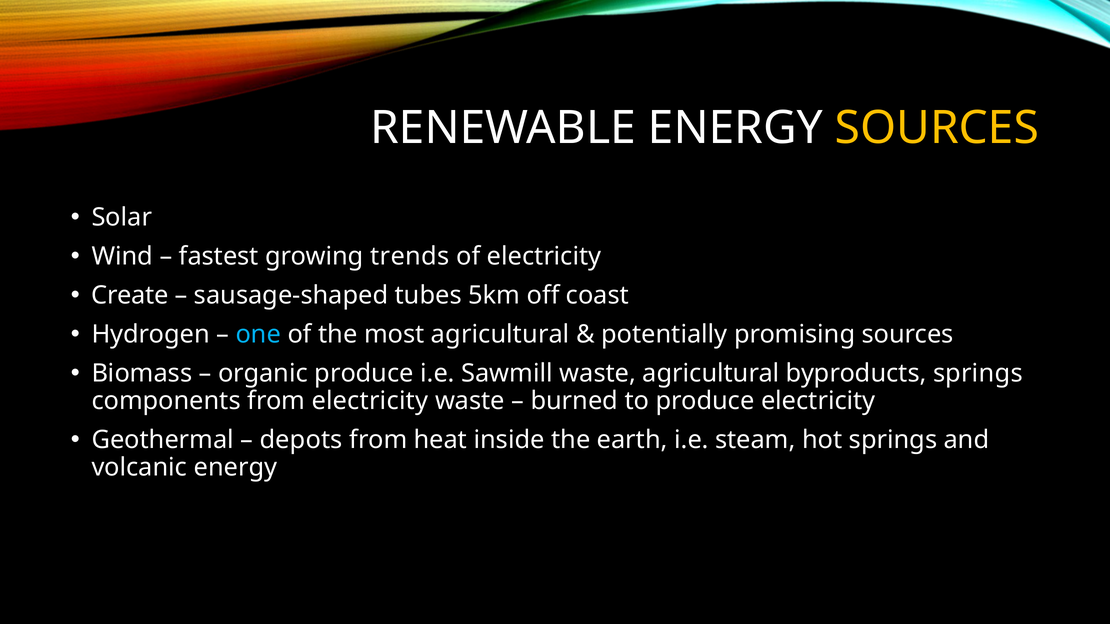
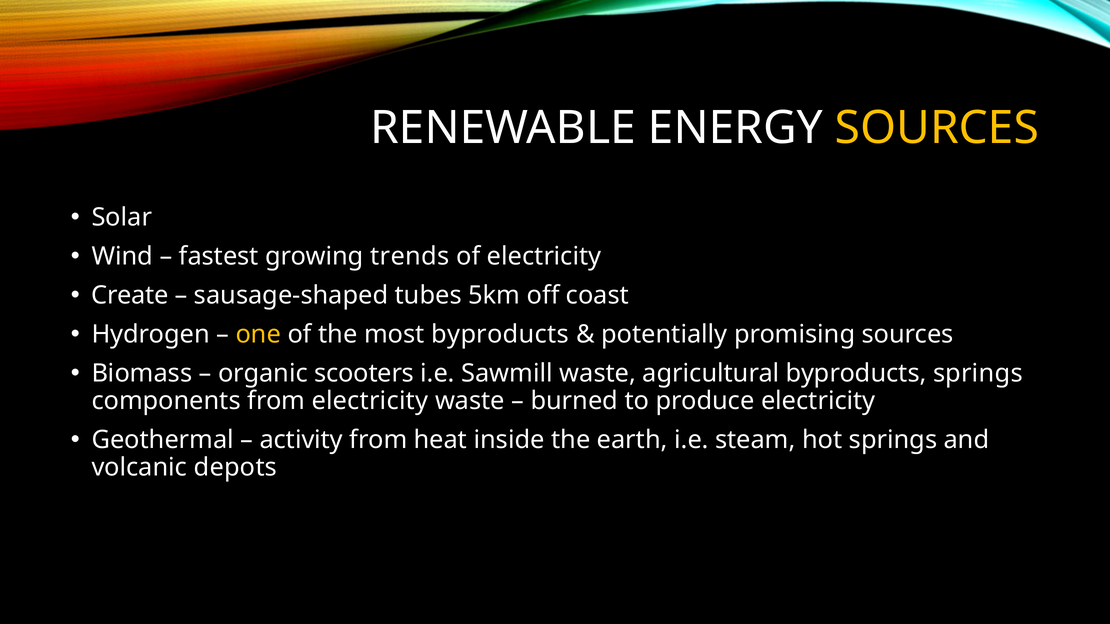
one colour: light blue -> yellow (258, 335)
most agricultural: agricultural -> byproducts (500, 335)
organic produce: produce -> scooters (364, 374)
depots: depots -> activity (301, 440)
volcanic energy: energy -> depots (235, 468)
